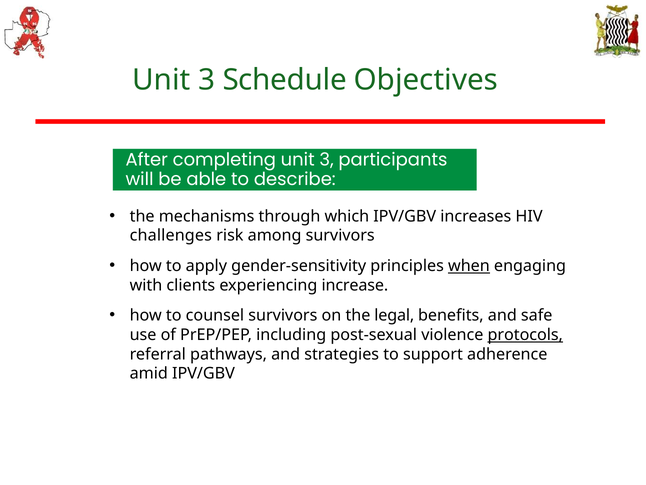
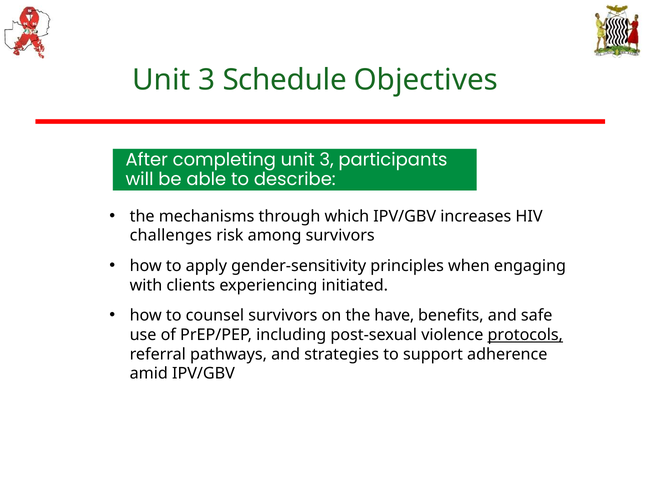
when underline: present -> none (469, 266)
increase: increase -> initiated (355, 285)
legal: legal -> have (394, 315)
